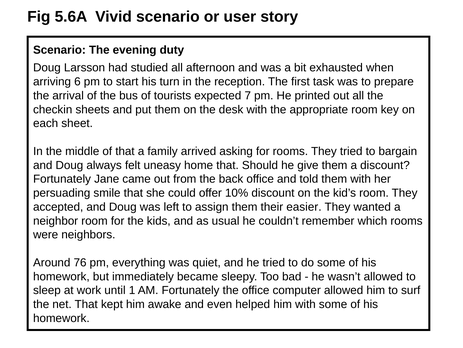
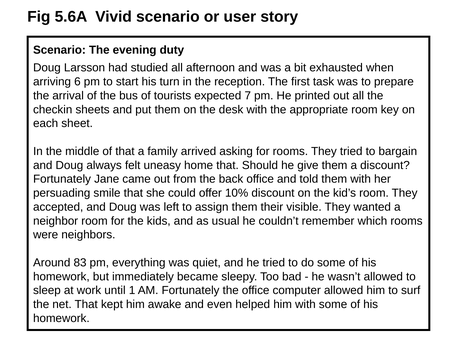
easier: easier -> visible (304, 207)
76: 76 -> 83 (80, 262)
